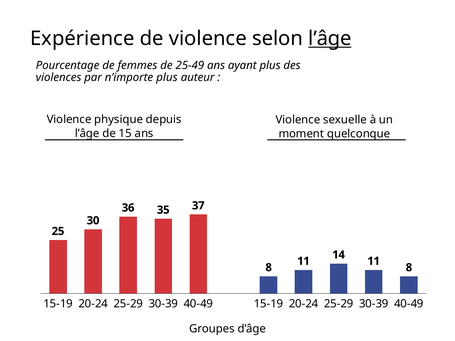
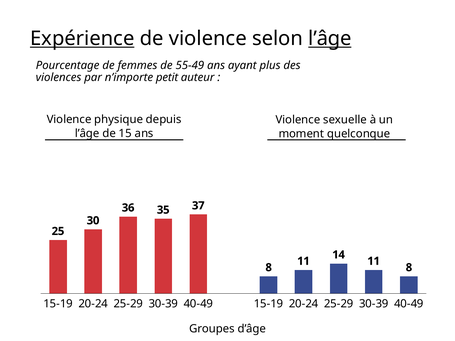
Expérience underline: none -> present (82, 39)
25-49: 25-49 -> 55-49 (190, 65)
n’importe plus: plus -> petit (167, 78)
